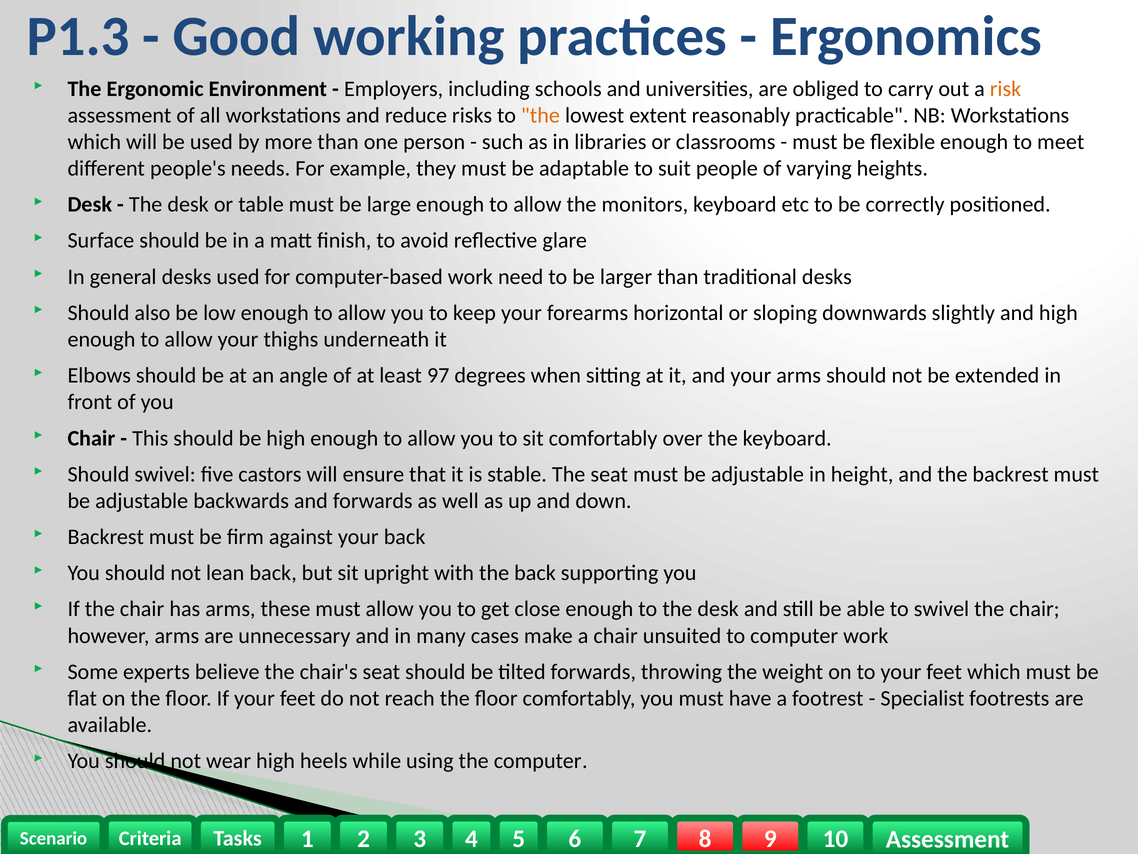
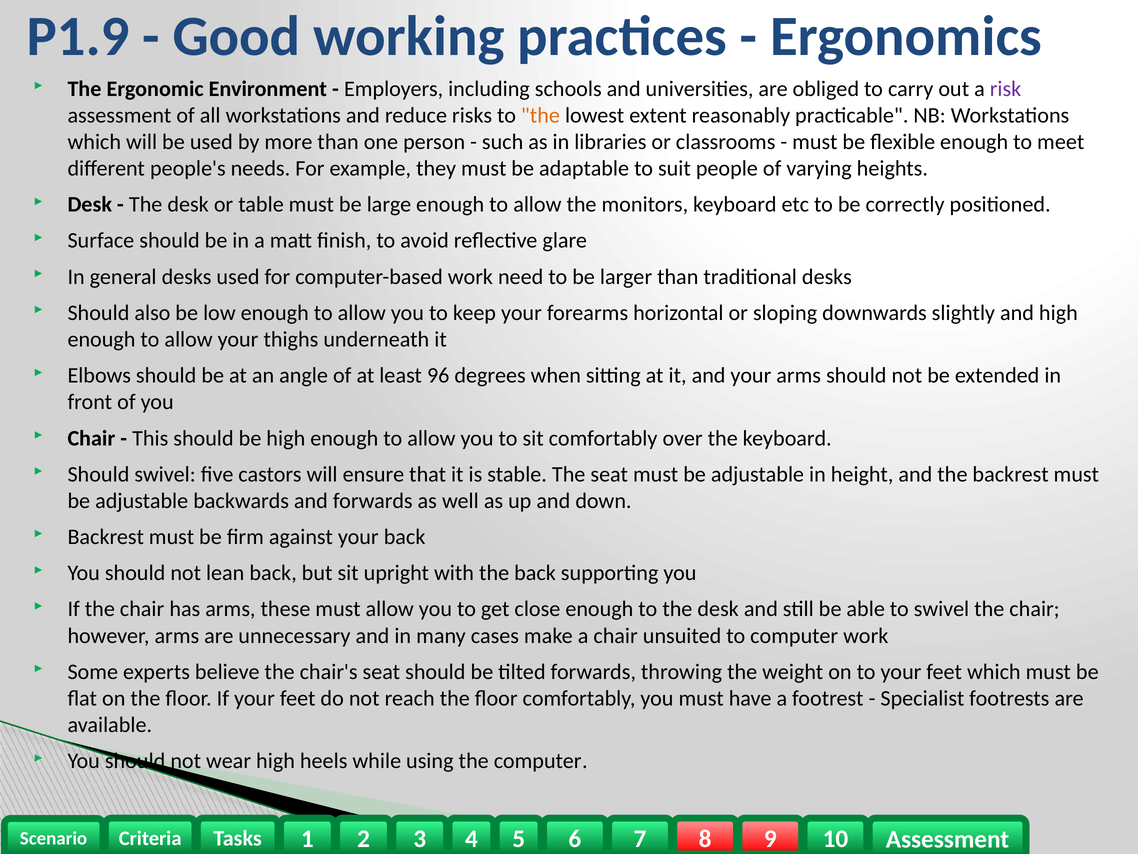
P1.3: P1.3 -> P1.9 (78, 36)
risk colour: orange -> purple (1006, 89)
97: 97 -> 96 (438, 375)
